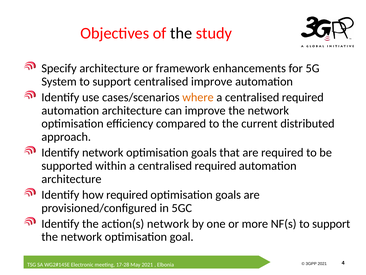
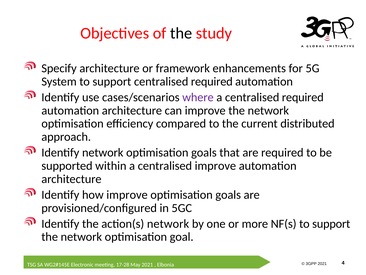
support centralised improve: improve -> required (212, 81)
where colour: orange -> purple (198, 97)
within a centralised required: required -> improve (215, 166)
how required: required -> improve (127, 194)
